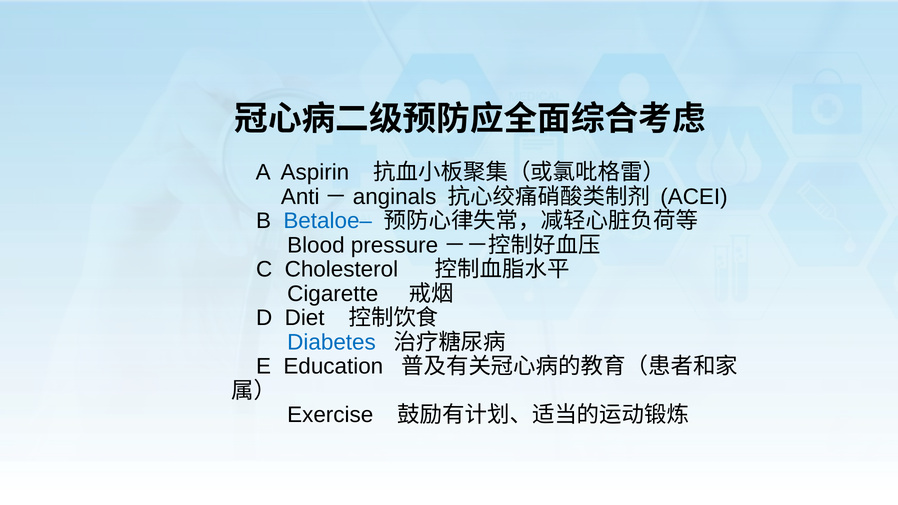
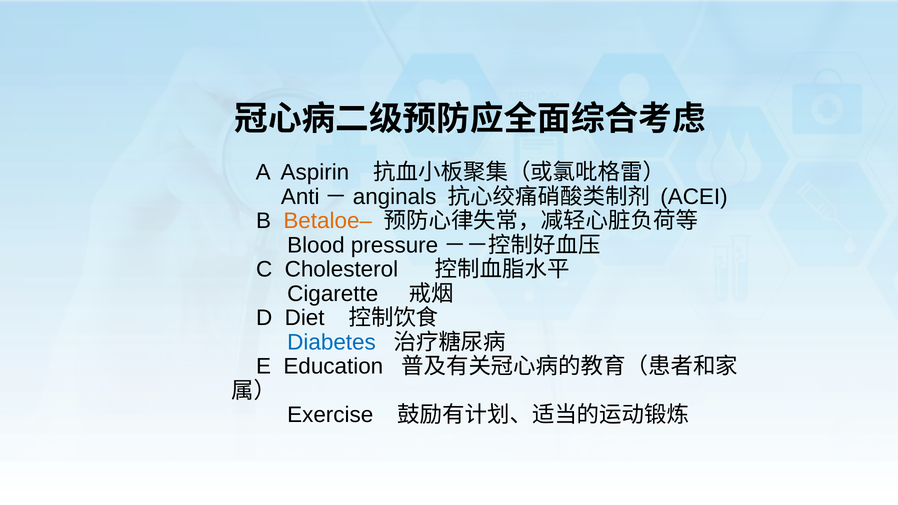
Betaloe– colour: blue -> orange (328, 221)
